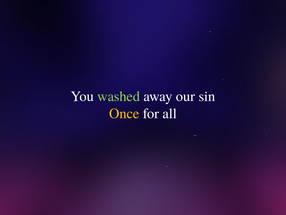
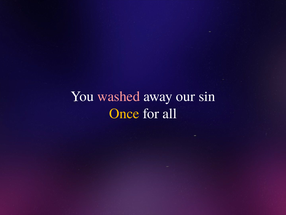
washed colour: light green -> pink (119, 96)
